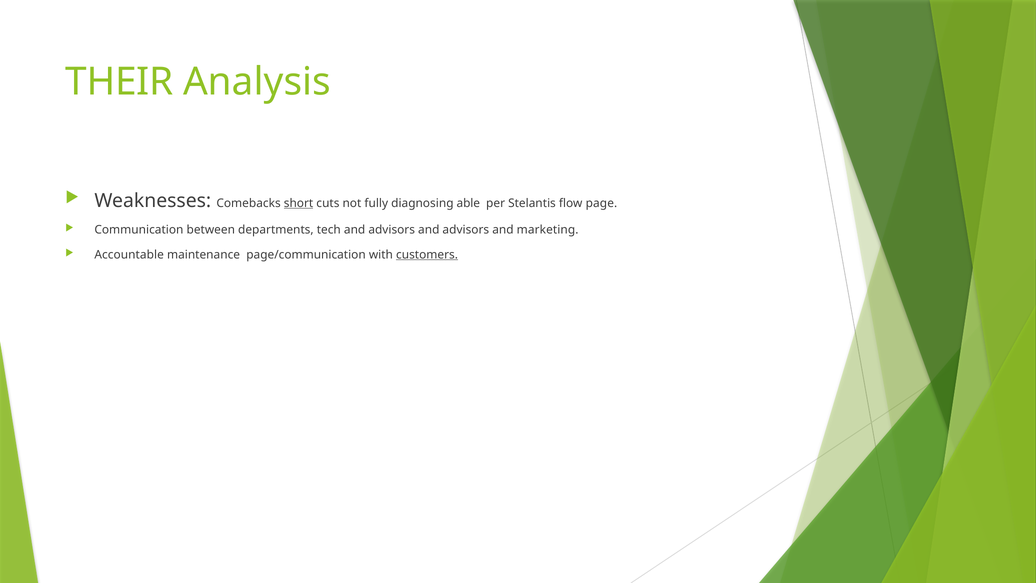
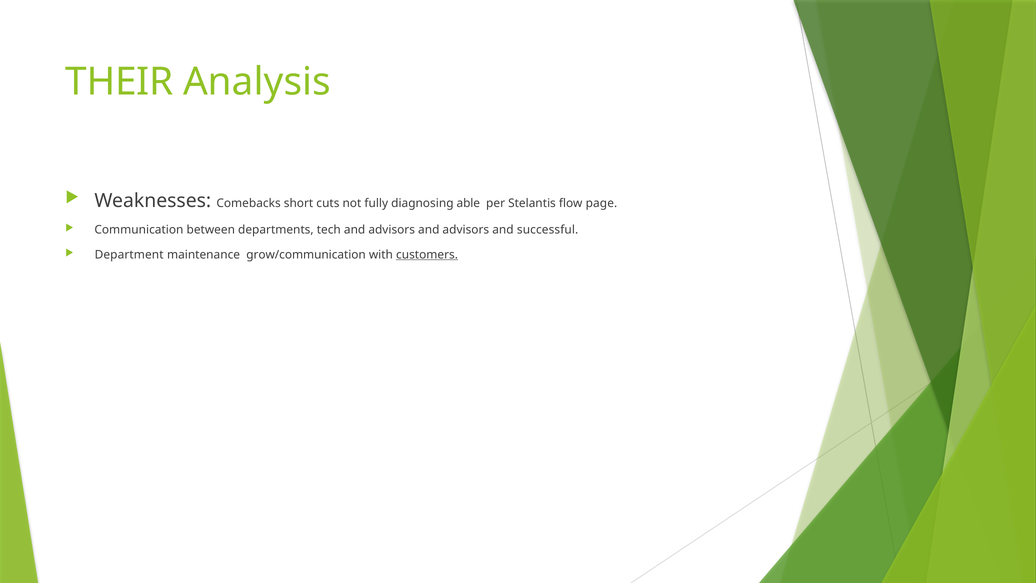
short underline: present -> none (299, 203)
marketing: marketing -> successful (548, 230)
Accountable: Accountable -> Department (129, 255)
page/communication: page/communication -> grow/communication (306, 255)
